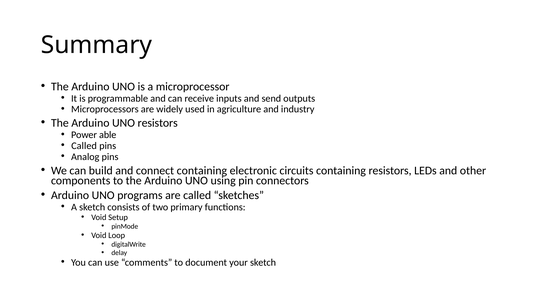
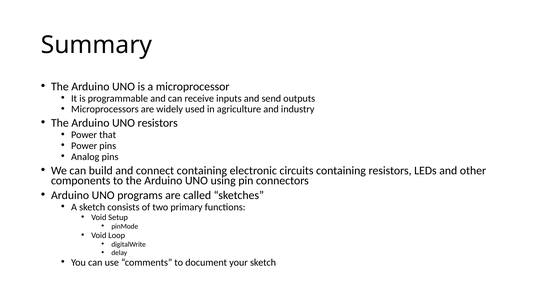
able: able -> that (108, 135)
Called: Called -> Power (84, 146)
